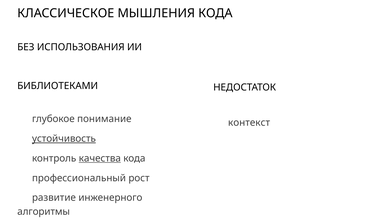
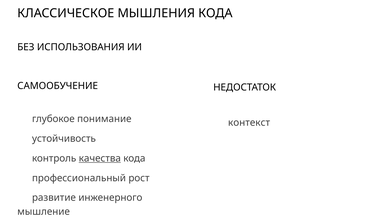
БИБЛИОТЕКАМИ: БИБЛИОТЕКАМИ -> САМООБУЧЕНИЕ (58, 86)
устойчивость underline: present -> none (64, 138)
алгоритмы: алгоритмы -> мышление (44, 211)
